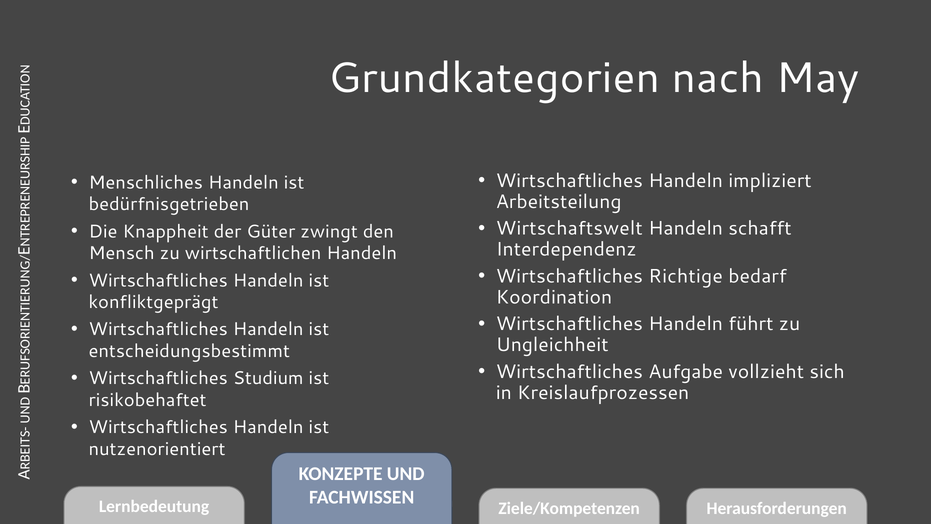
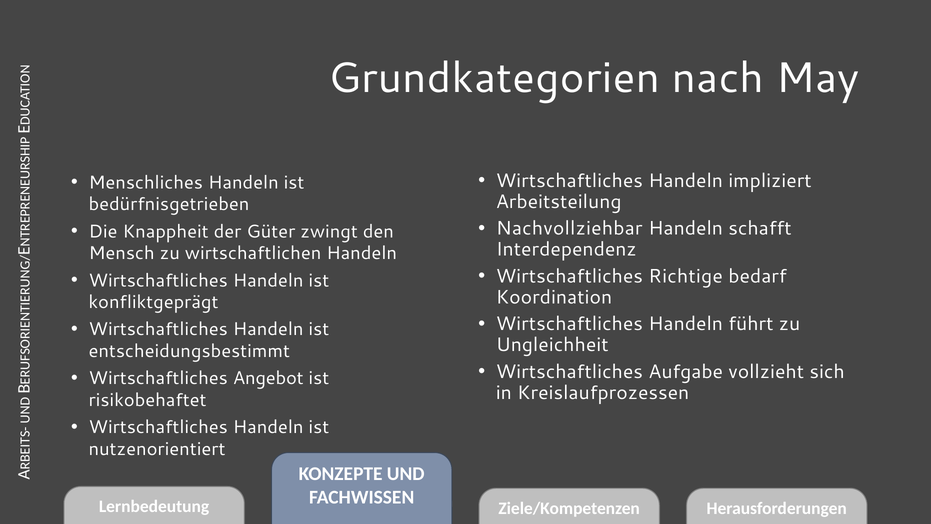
Wirtschaftswelt: Wirtschaftswelt -> Nachvollziehbar (569, 228)
Studium: Studium -> Angebot (268, 378)
